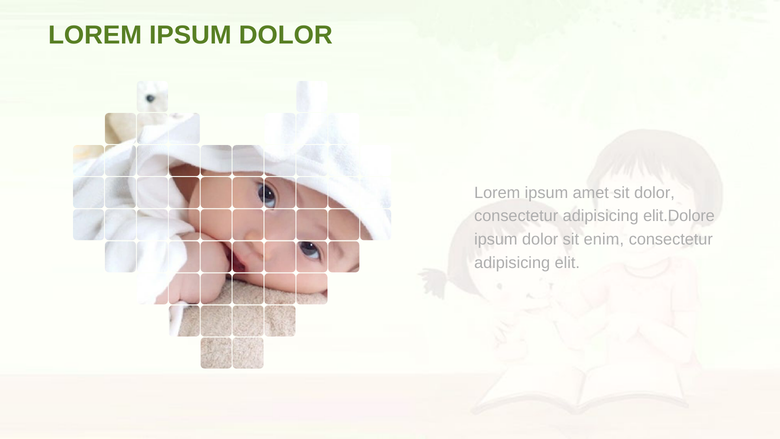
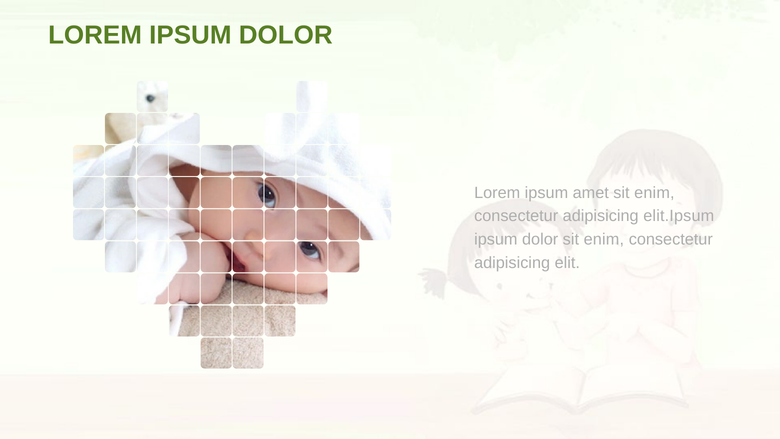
dolor: dolor -> enim (654, 193)
elit.Dolore: elit.Dolore -> elit.Ipsum (679, 216)
